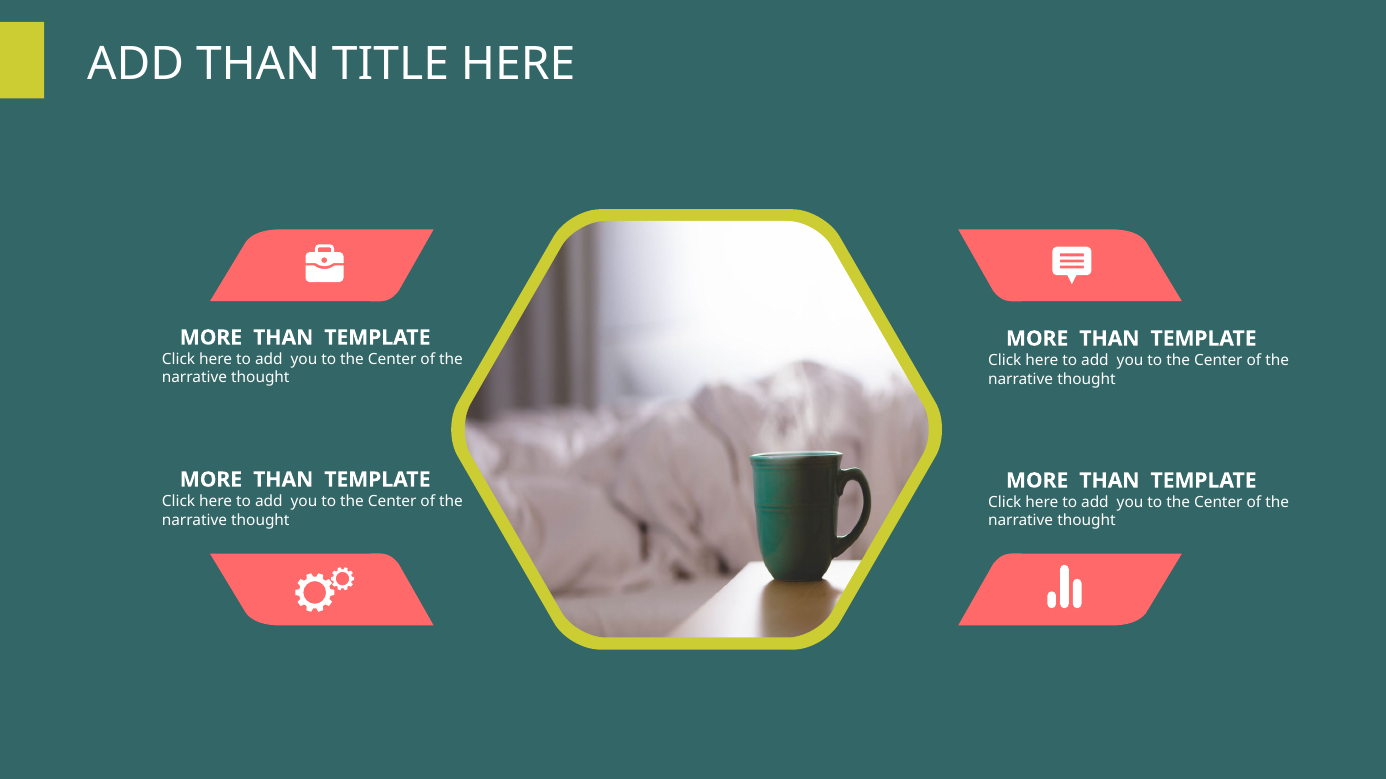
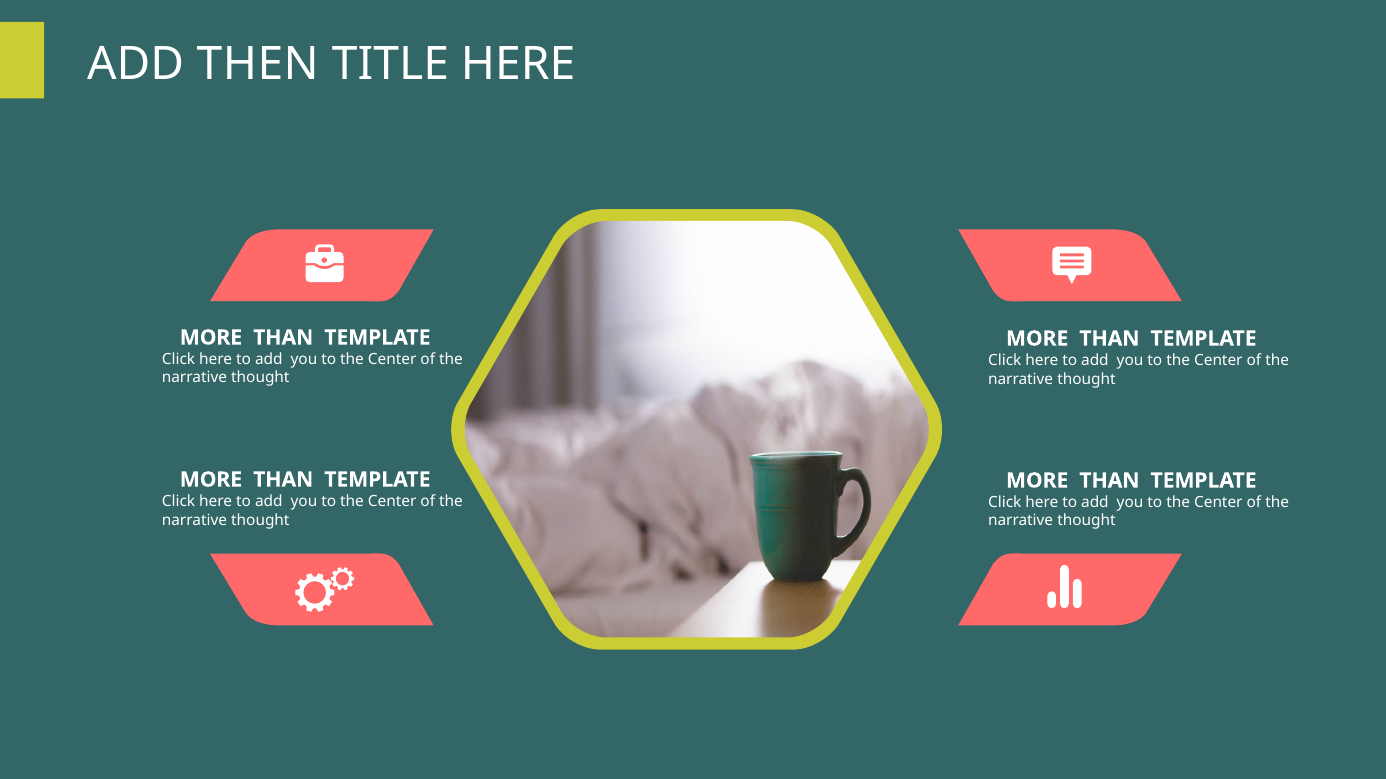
ADD THAN: THAN -> THEN (258, 65)
